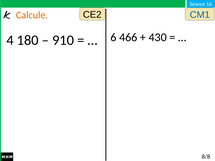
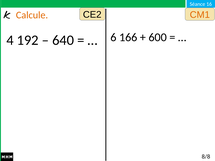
CM1 colour: blue -> orange (200, 15)
466: 466 -> 166 (128, 37)
430: 430 -> 600 (158, 37)
180: 180 -> 192 (28, 40)
910: 910 -> 640 (63, 40)
